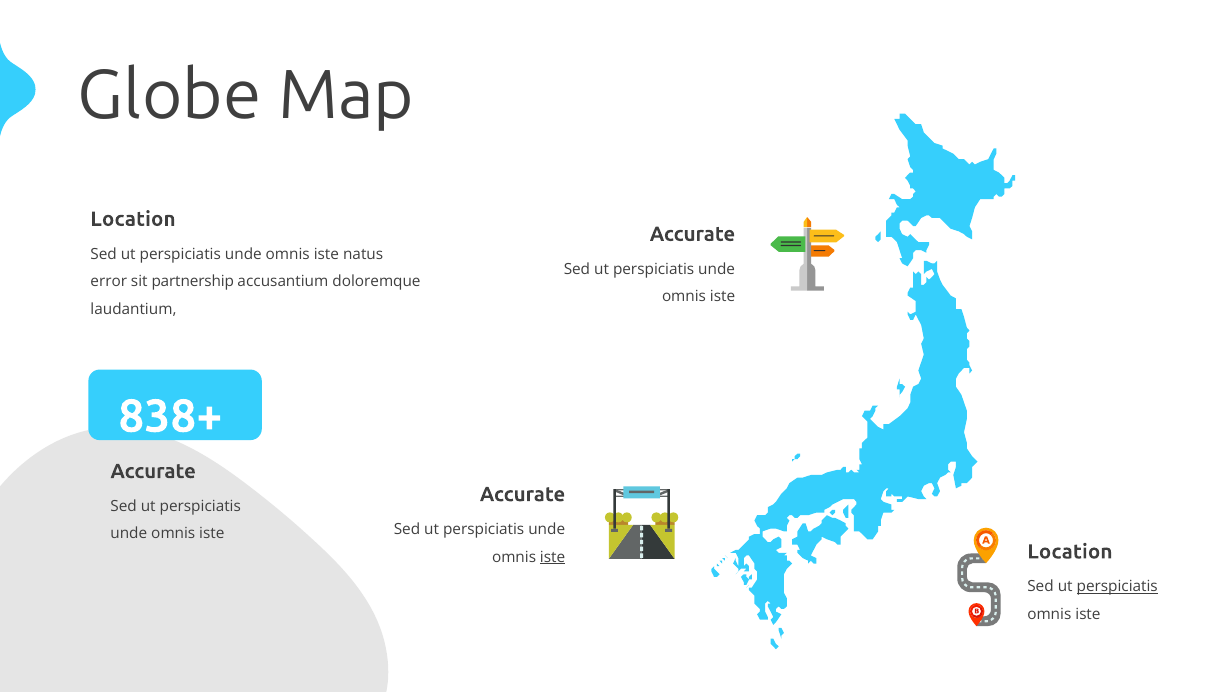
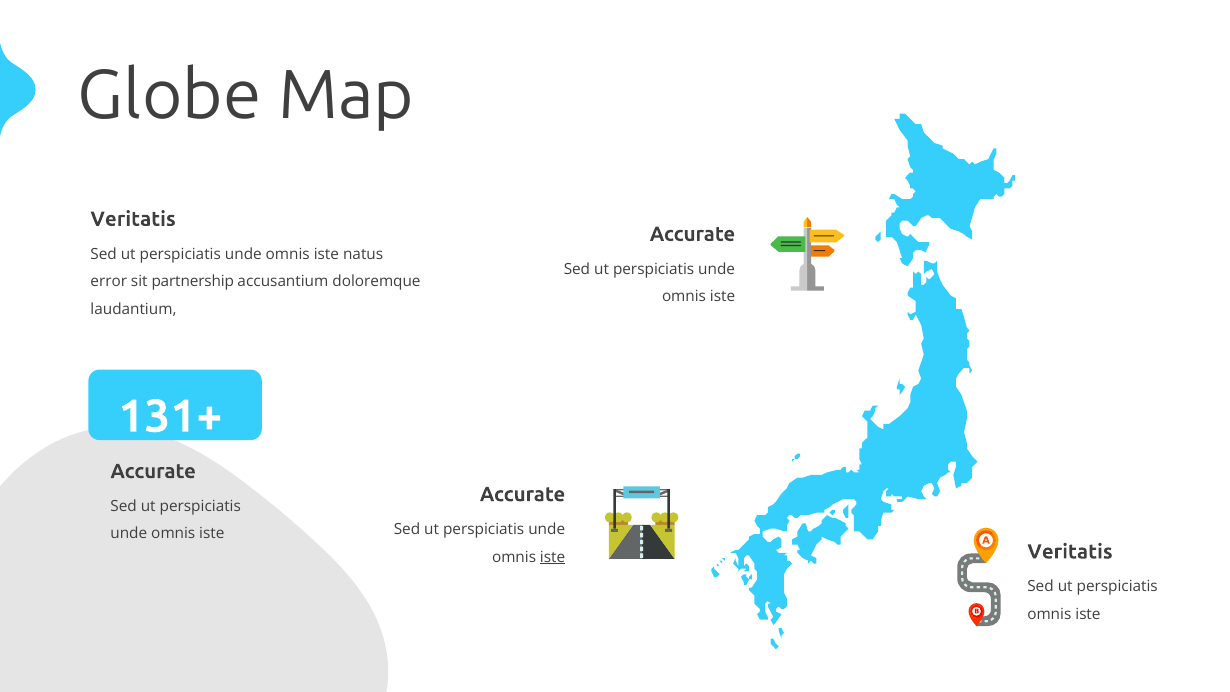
Location: Location -> Veritatis (133, 219)
838+: 838+ -> 131+ (170, 416)
Location: Location -> Veritatis (1070, 552)
perspiciatis underline: present -> none (1117, 587)
